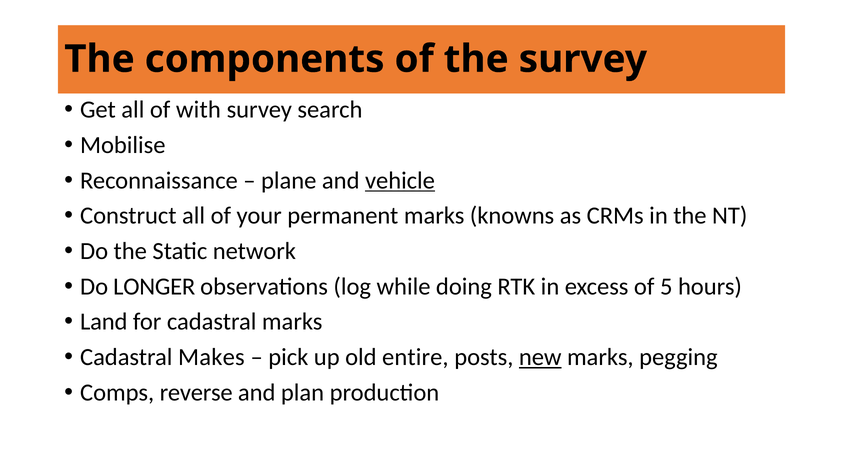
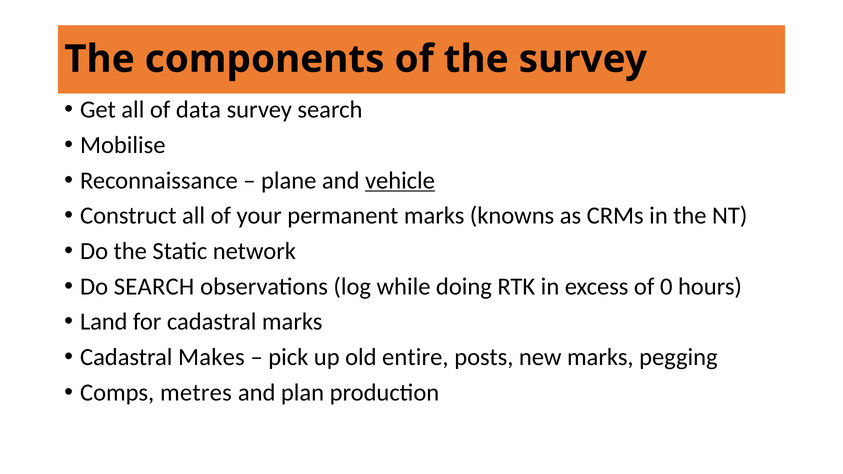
with: with -> data (198, 110)
Do LONGER: LONGER -> SEARCH (154, 287)
5: 5 -> 0 (666, 287)
new underline: present -> none (540, 357)
reverse: reverse -> metres (196, 393)
